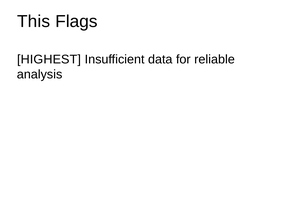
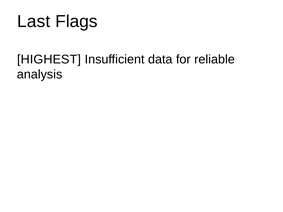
This: This -> Last (34, 21)
